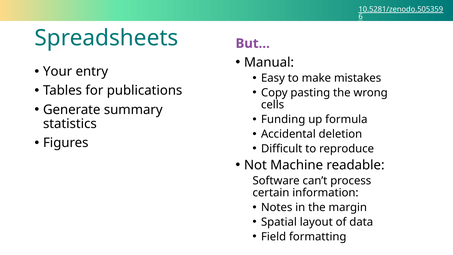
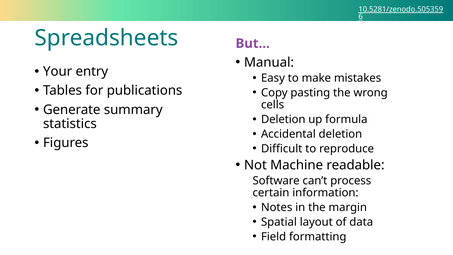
Funding: Funding -> Deletion (283, 119)
